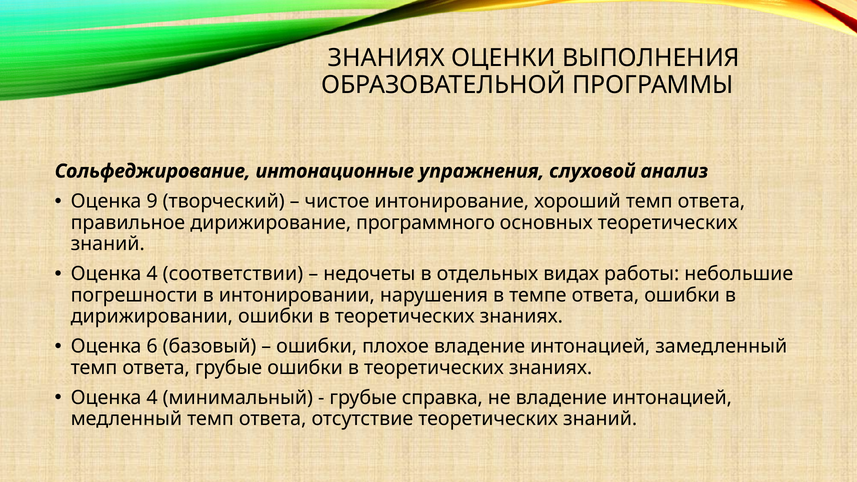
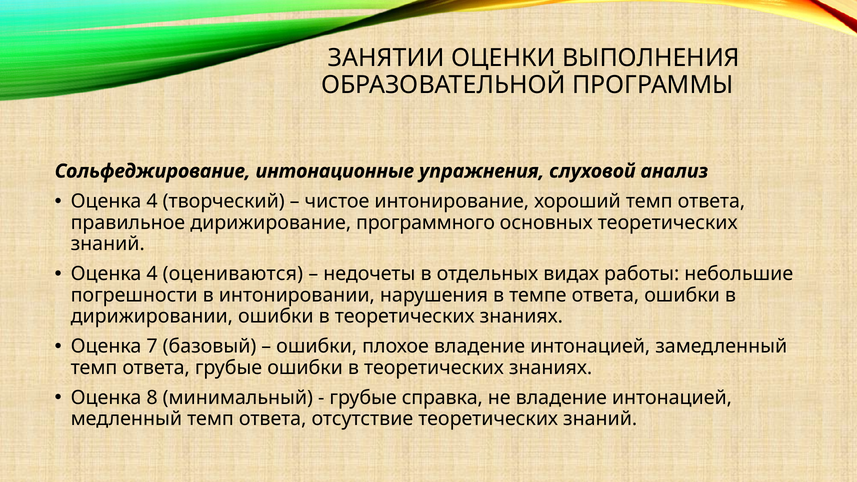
ЗНАНИЯХ: ЗНАНИЯХ -> ЗАНЯТИИ (386, 58)
9: 9 -> 4 (152, 201)
соответствии: соответствии -> оцениваются (233, 274)
6: 6 -> 7 (152, 346)
4: 4 -> 8 (152, 398)
